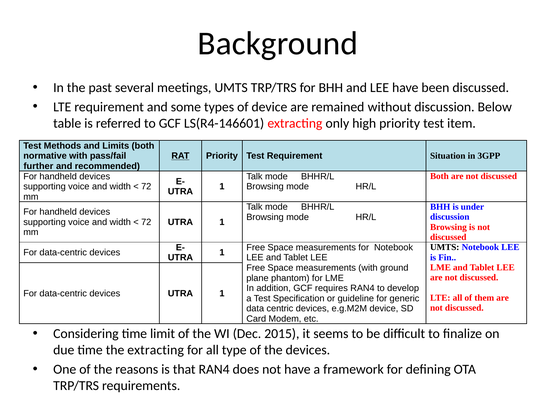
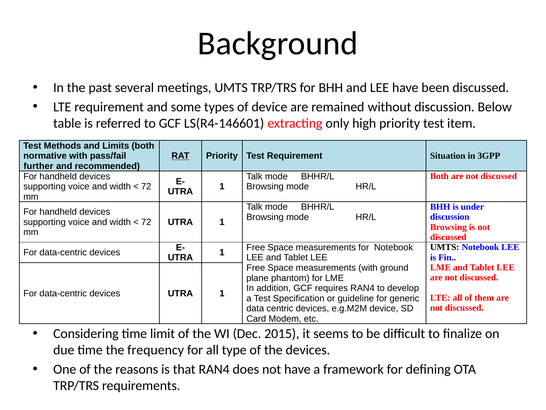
the extracting: extracting -> frequency (156, 350)
